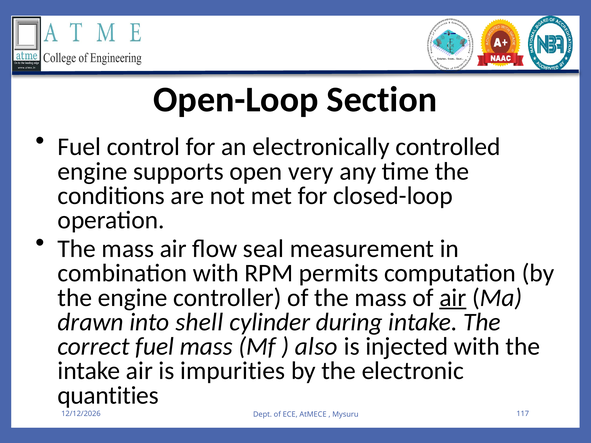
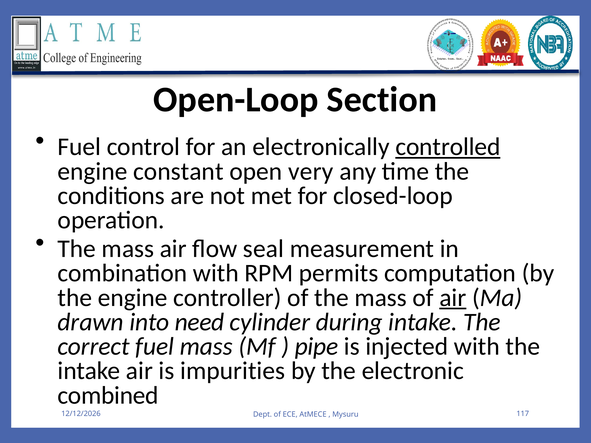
controlled underline: none -> present (448, 147)
supports: supports -> constant (178, 171)
shell: shell -> need (200, 322)
also: also -> pipe (317, 347)
quantities: quantities -> combined (108, 396)
